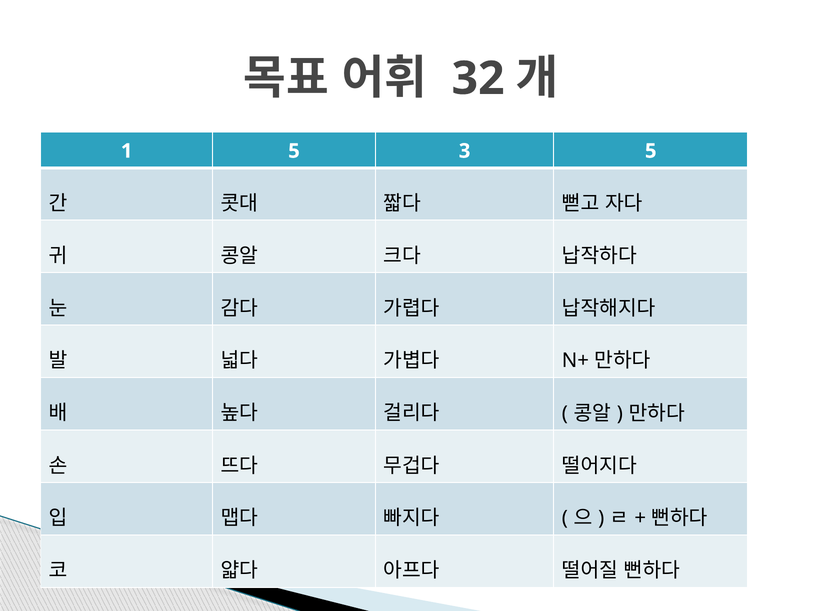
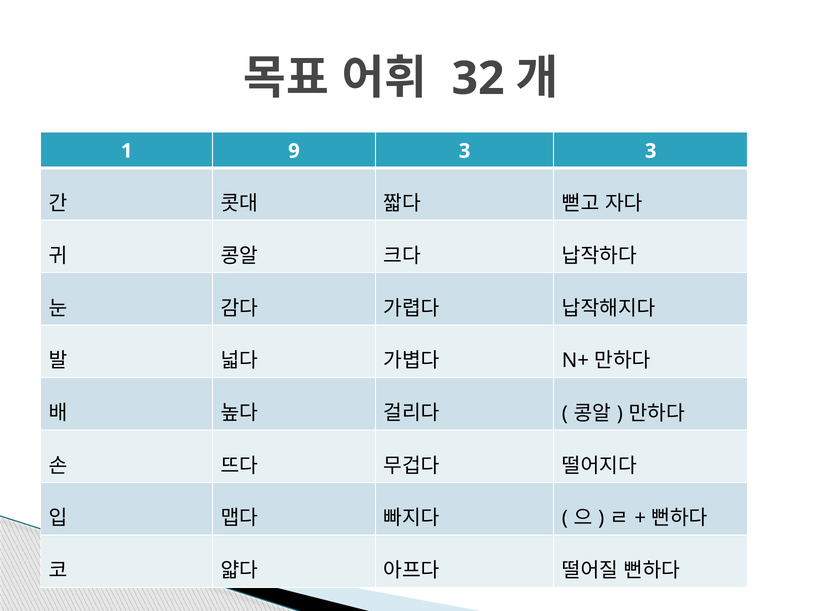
1 5: 5 -> 9 (294, 151)
3 5: 5 -> 3 (651, 151)
